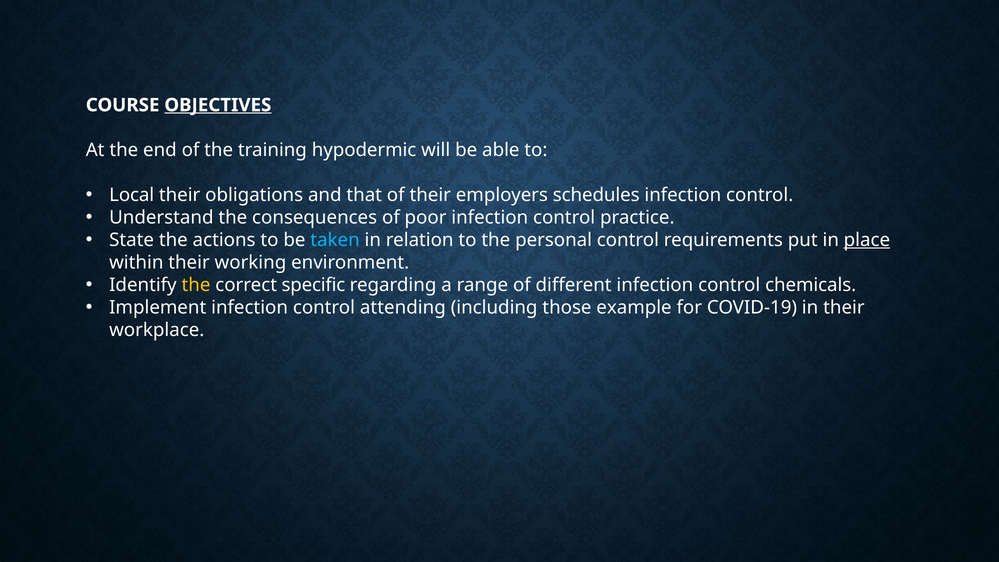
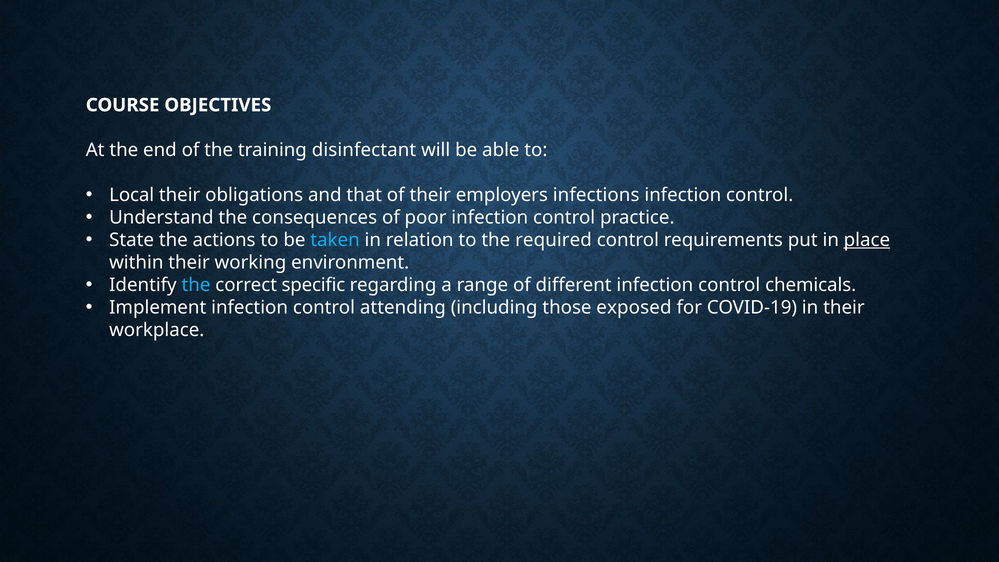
OBJECTIVES underline: present -> none (218, 105)
hypodermic: hypodermic -> disinfectant (364, 150)
schedules: schedules -> infections (596, 195)
personal: personal -> required (554, 240)
the colour: yellow -> light blue (196, 285)
example: example -> exposed (634, 307)
